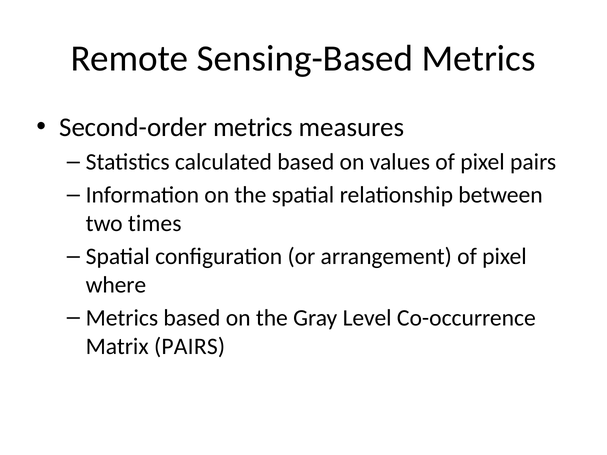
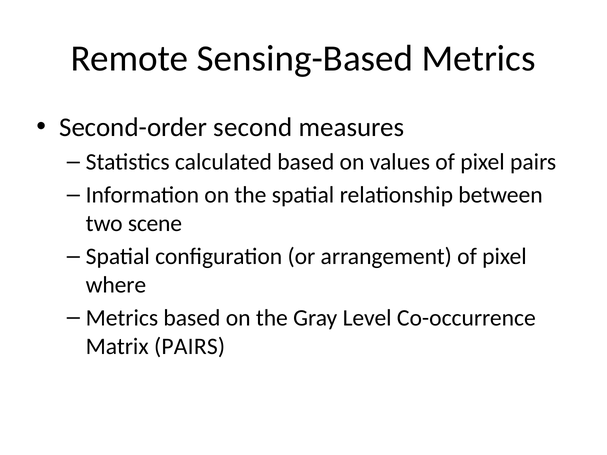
Second-order metrics: metrics -> second (253, 127)
times: times -> scene (155, 224)
